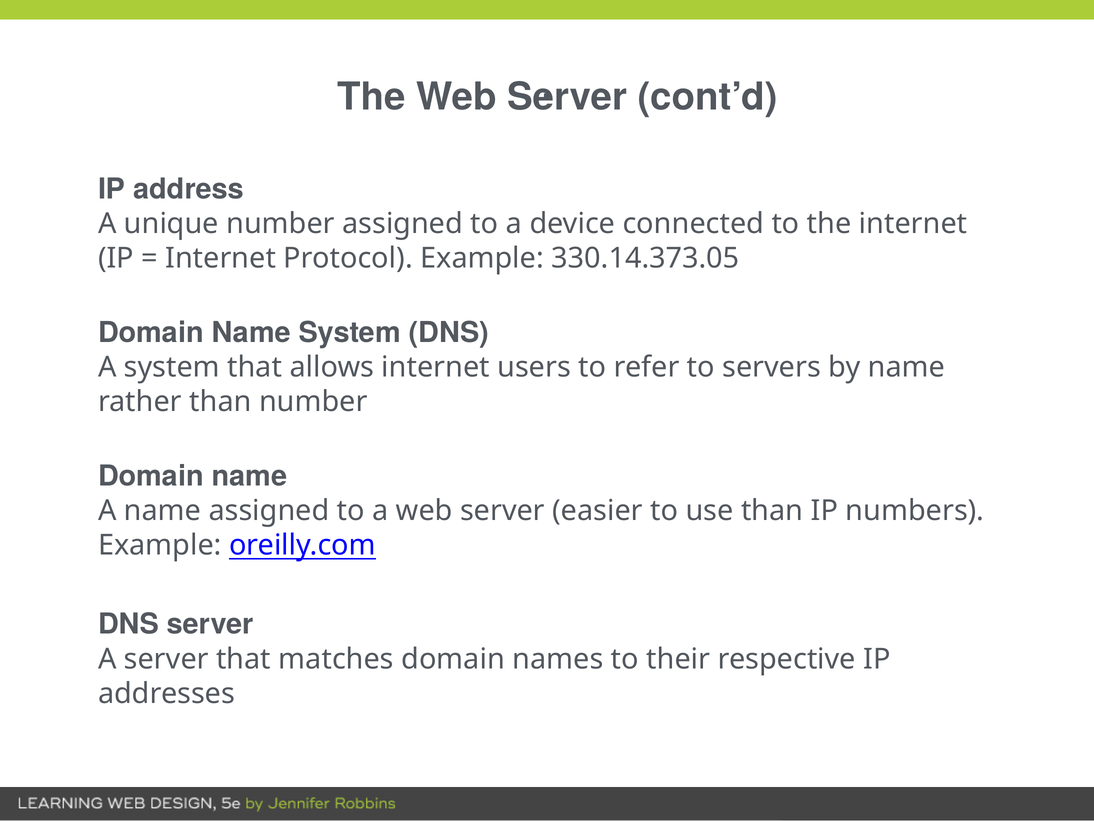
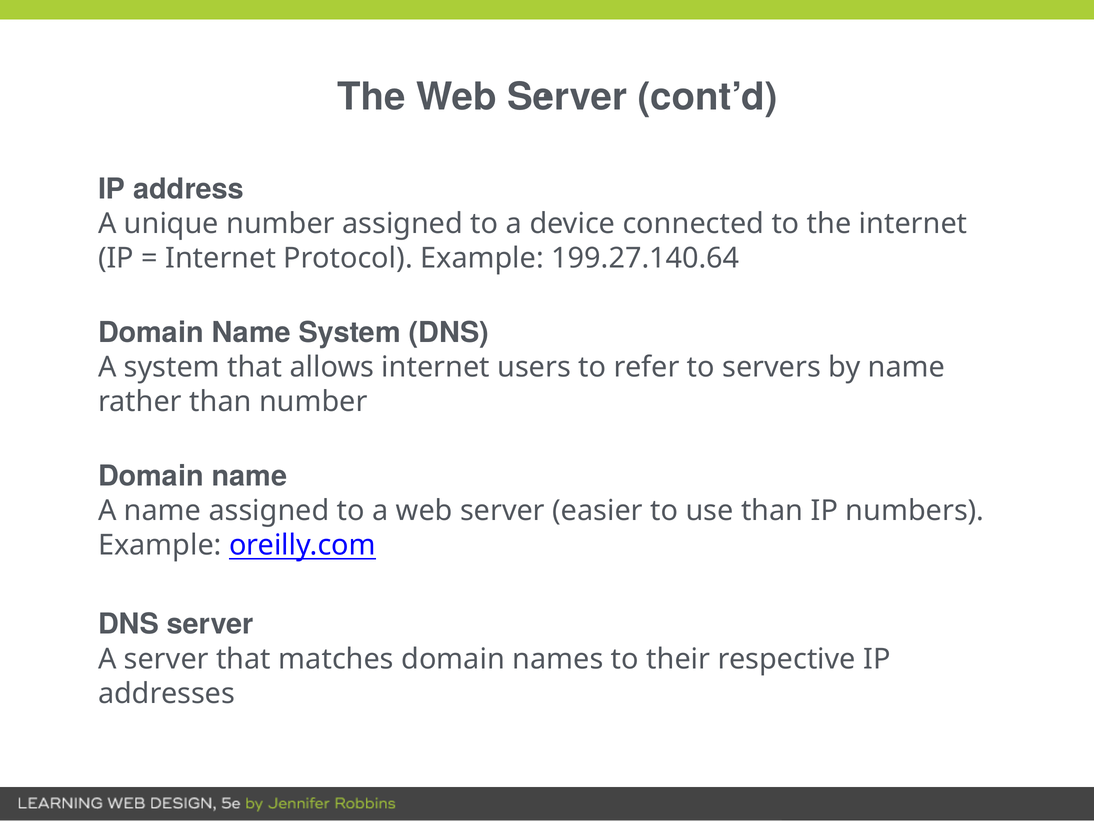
330.14.373.05: 330.14.373.05 -> 199.27.140.64 (645, 258)
